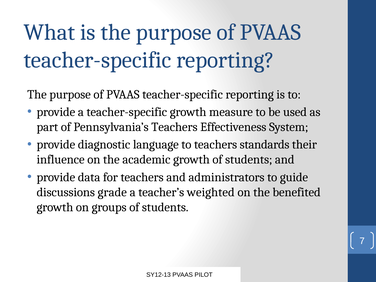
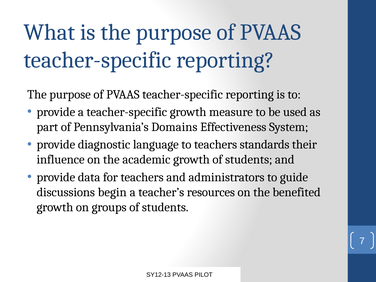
Pennsylvania’s Teachers: Teachers -> Domains (174, 127)
grade: grade -> begin (112, 192)
weighted: weighted -> resources (211, 192)
